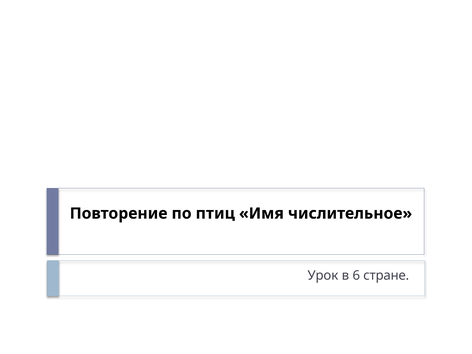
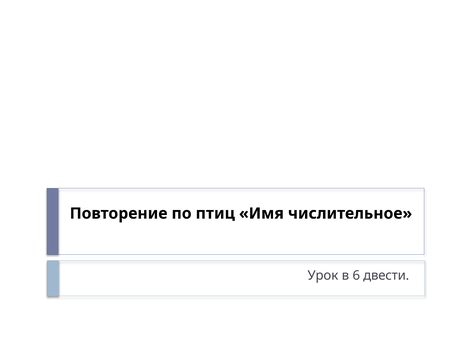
стране: стране -> двести (386, 276)
